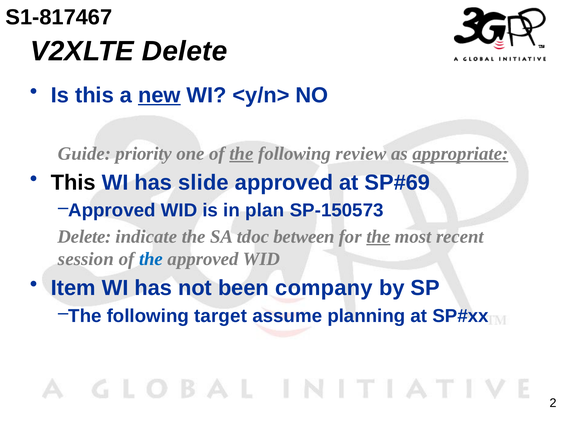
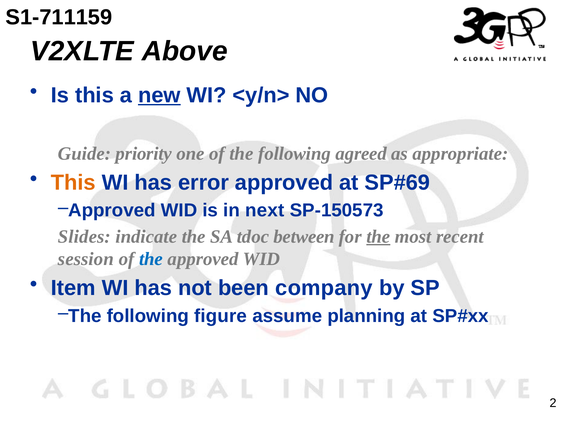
S1-817467: S1-817467 -> S1-711159 (59, 17)
V2XLTE Delete: Delete -> Above (185, 51)
the underline: present -> none (241, 154)
review: review -> agreed (361, 154)
appropriate underline: present -> none (460, 154)
This colour: black -> orange (73, 183)
slide: slide -> error (204, 183)
plan: plan -> next (265, 211)
Delete: Delete -> Slides (84, 237)
target: target -> figure (221, 316)
